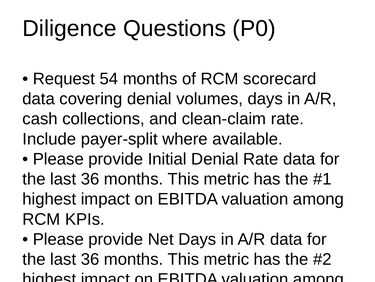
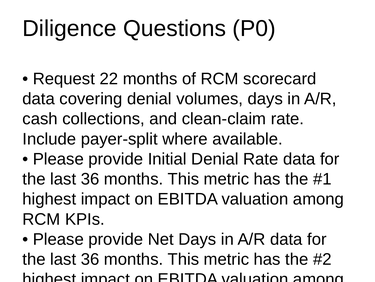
54: 54 -> 22 (109, 79)
